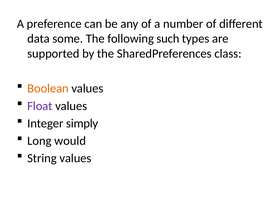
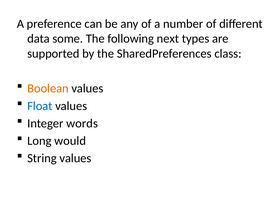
such: such -> next (168, 39)
Float colour: purple -> blue (40, 106)
simply: simply -> words (82, 123)
